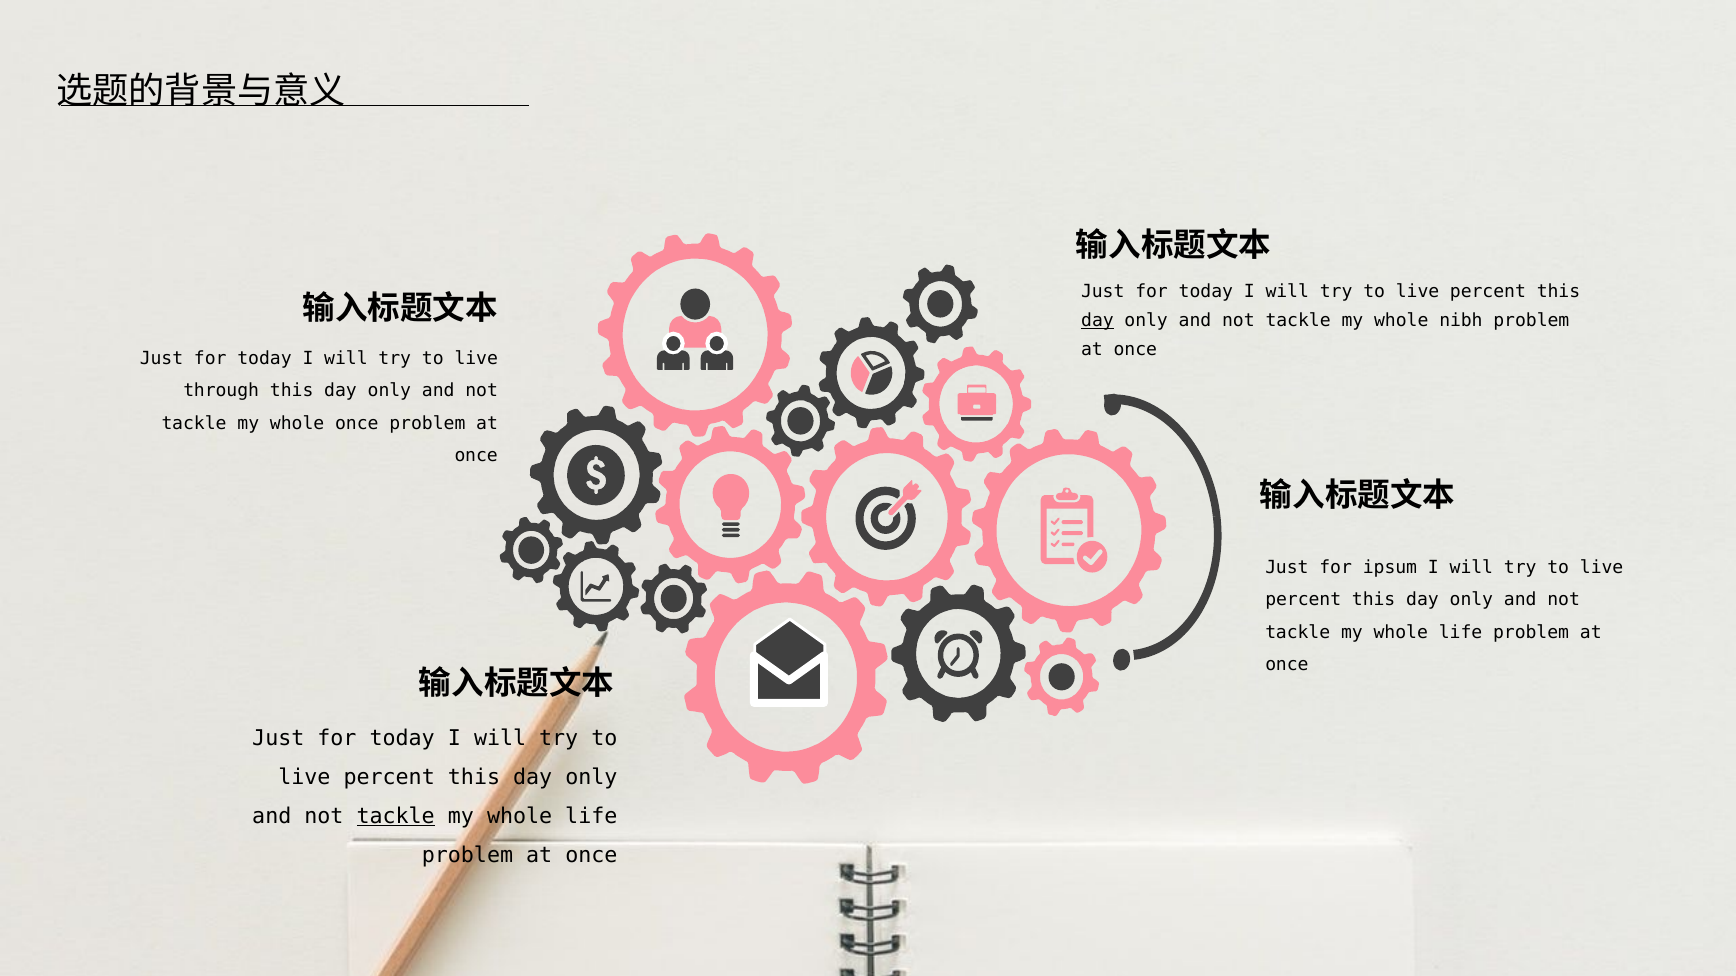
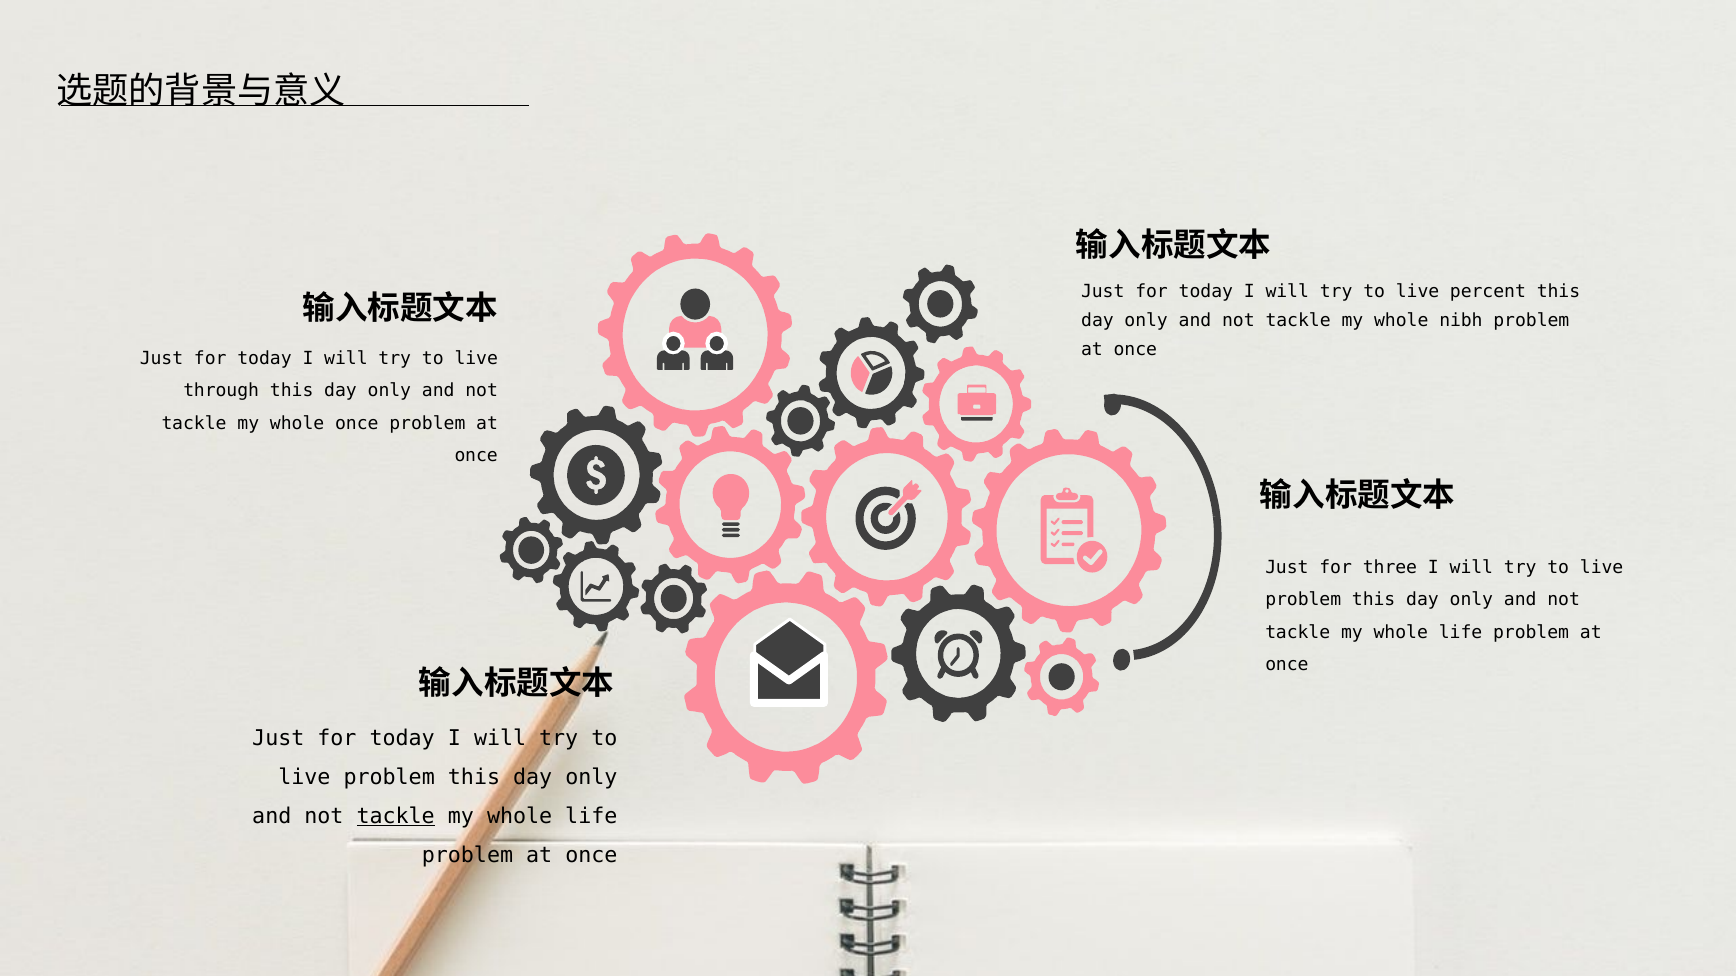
day underline: present -> none (1097, 321)
ipsum: ipsum -> three (1390, 567)
percent: percent -> problem (1303, 600)
percent: percent -> problem (389, 778)
